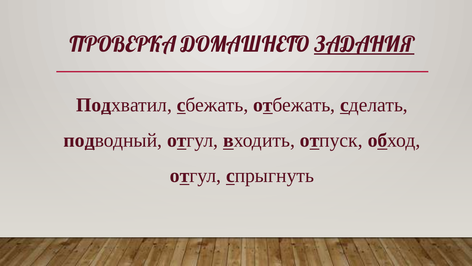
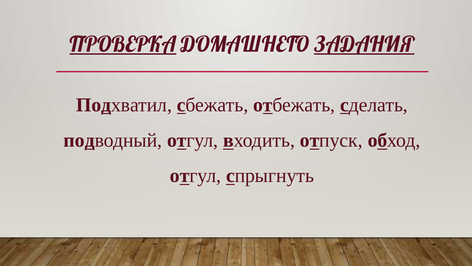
ПРОВЕРКА underline: none -> present (123, 44)
